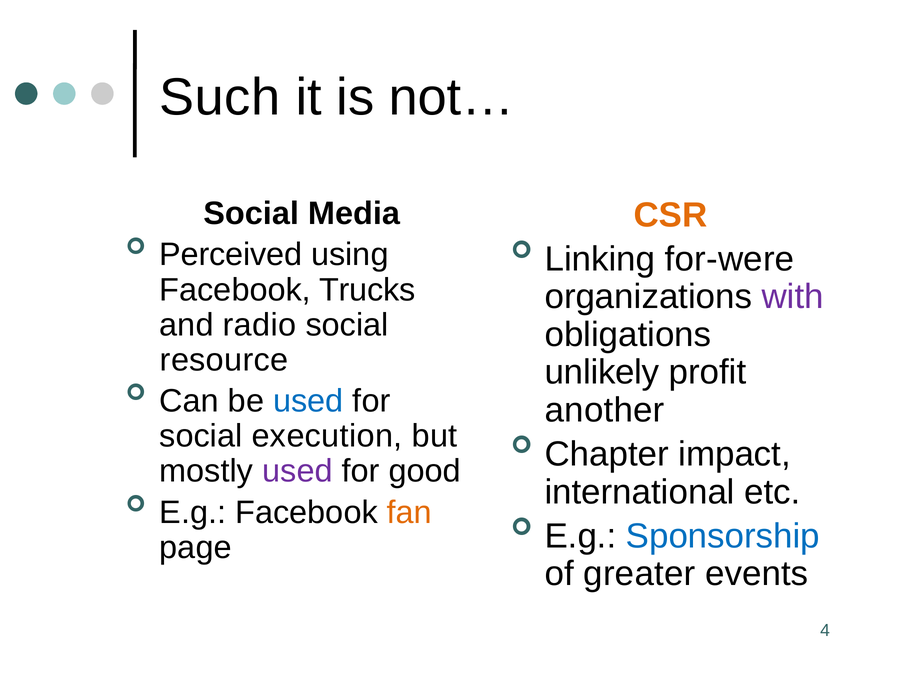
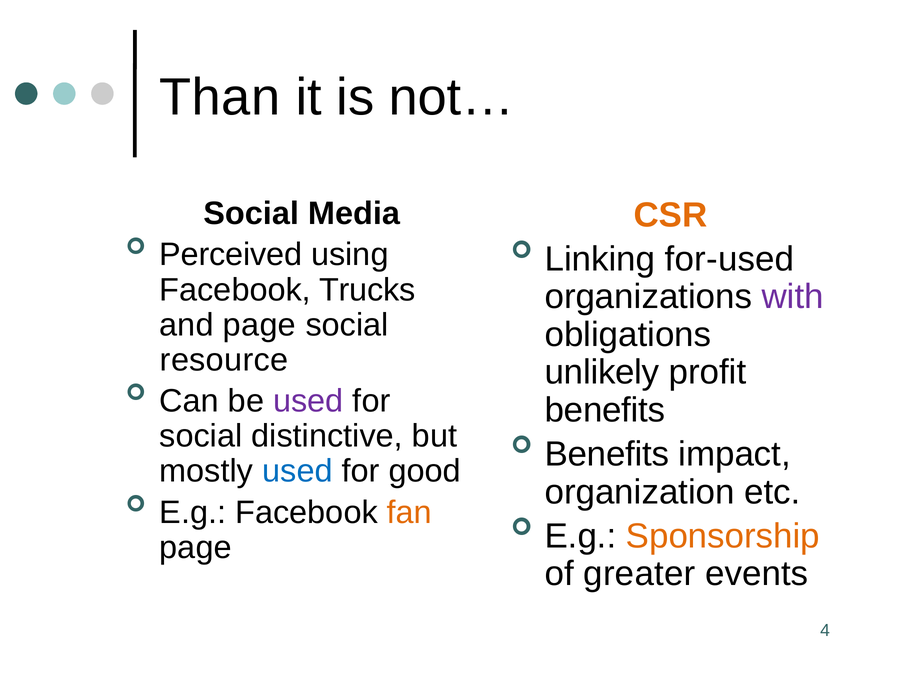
Such: Such -> Than (220, 97)
for-were: for-were -> for-used (730, 259)
and radio: radio -> page (259, 325)
used colour: blue -> purple (308, 401)
another: another -> benefits (605, 410)
execution: execution -> distinctive (327, 436)
Chapter: Chapter -> Benefits (607, 454)
used colour: purple -> blue (297, 471)
international: international -> organization (640, 492)
Sponsorship colour: blue -> orange (723, 536)
